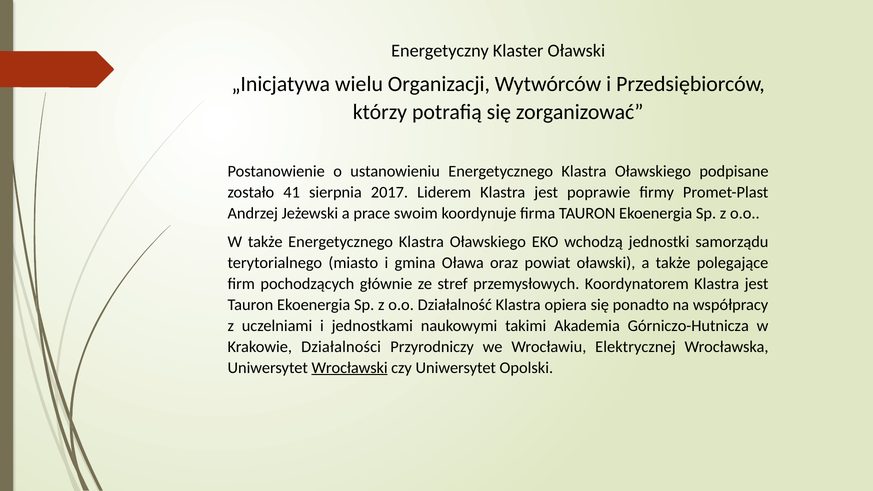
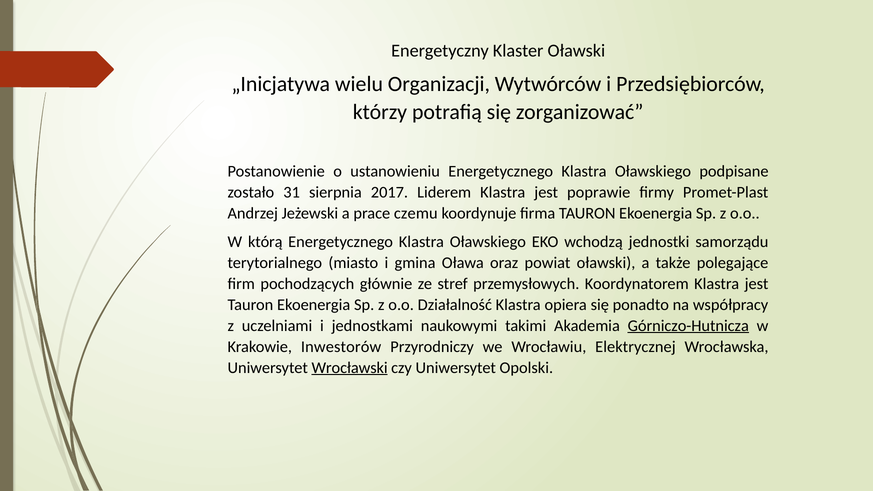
41: 41 -> 31 (292, 192)
swoim: swoim -> czemu (416, 213)
W także: także -> którą (265, 242)
Górniczo-Hutnicza underline: none -> present (688, 326)
Działalności: Działalności -> Inwestorów (341, 347)
